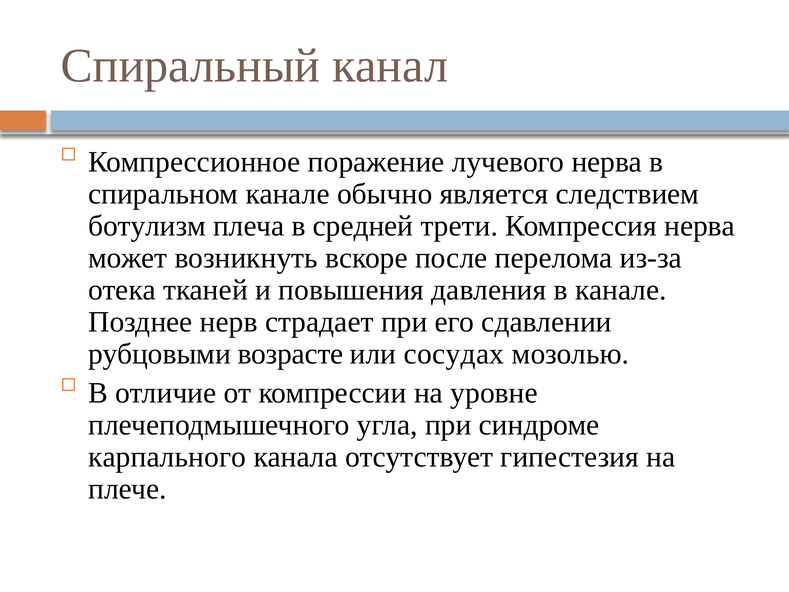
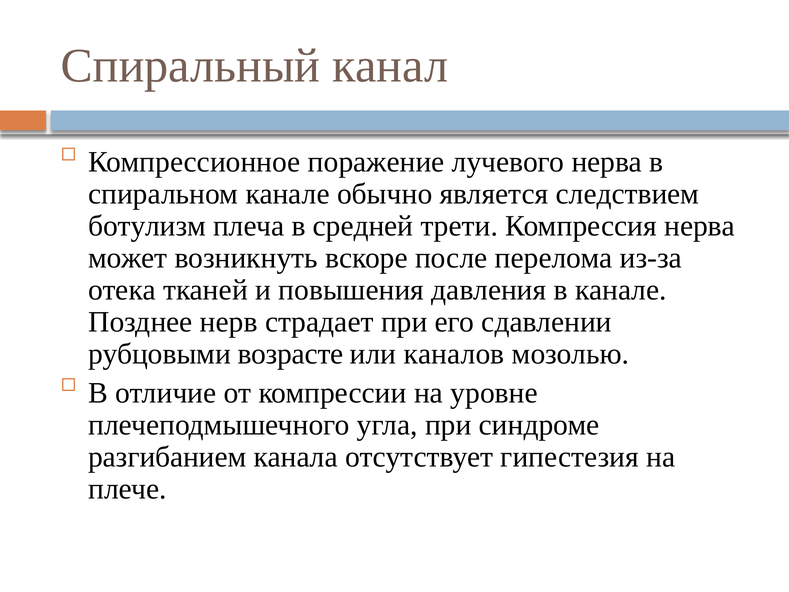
сосудах: сосудах -> каналов (454, 354)
карпального: карпального -> разгибанием (167, 457)
